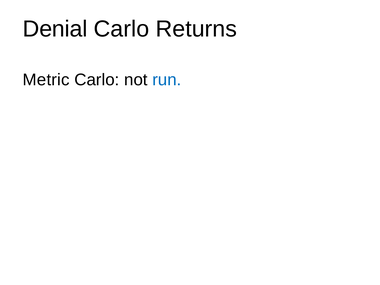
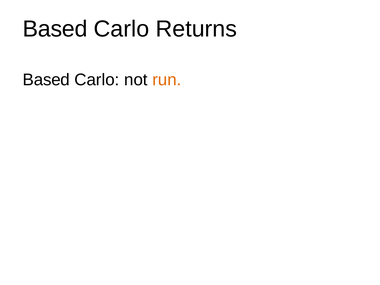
Denial: Denial -> Based (55, 29)
Metric: Metric -> Based (46, 80)
run colour: blue -> orange (167, 80)
